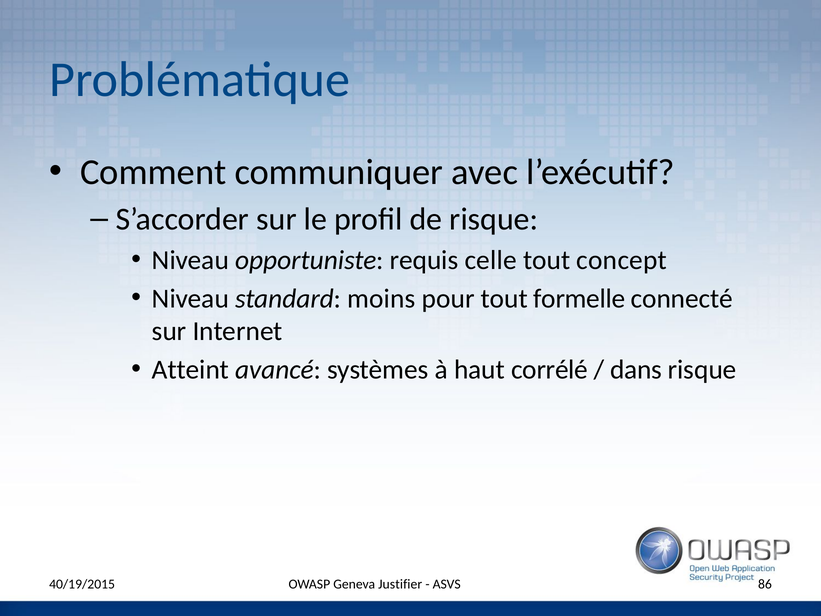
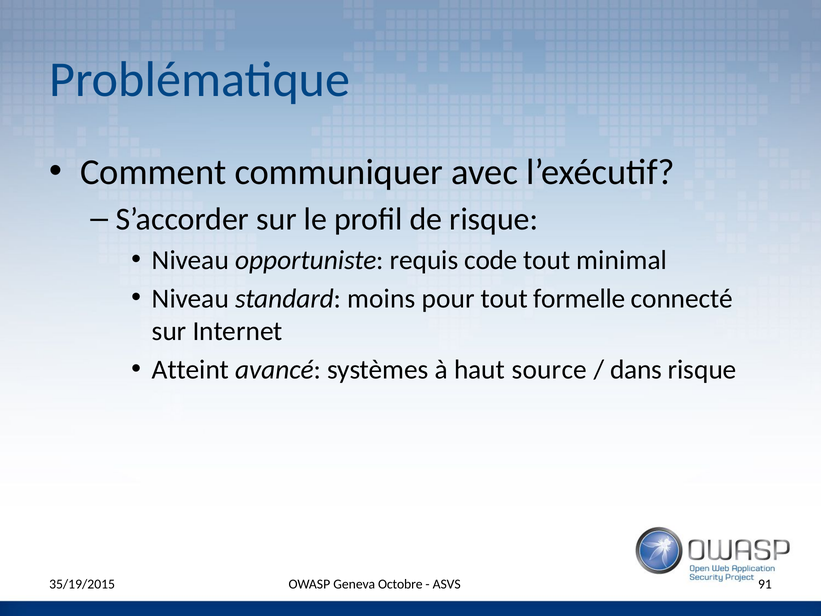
celle: celle -> code (491, 260)
concept: concept -> minimal (622, 260)
corrélé: corrélé -> source (549, 369)
40/19/2015: 40/19/2015 -> 35/19/2015 (82, 584)
Justifier: Justifier -> Octobre (400, 584)
86: 86 -> 91 (765, 584)
